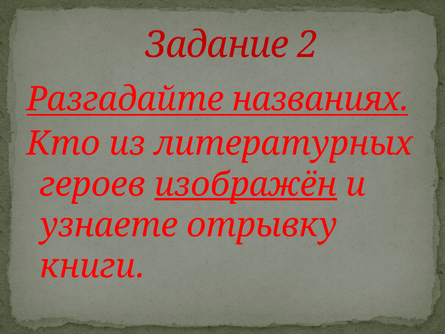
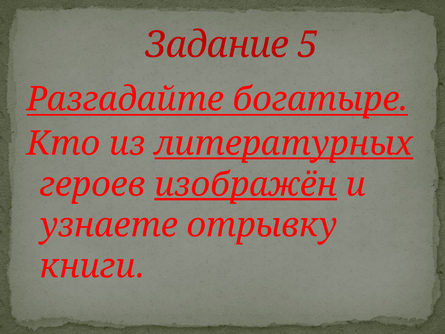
2: 2 -> 5 (308, 45)
названиях: названиях -> богатыре (320, 99)
литературных underline: none -> present (284, 144)
